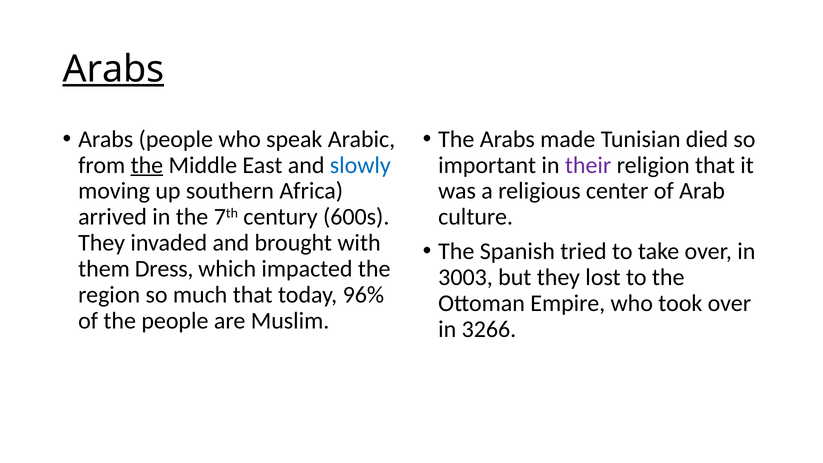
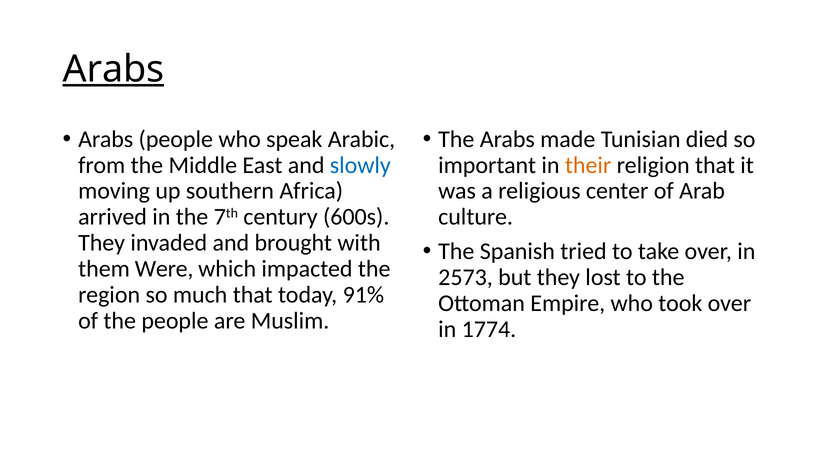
the underline: present -> none (147, 165)
their colour: purple -> orange (588, 165)
Dress: Dress -> Were (164, 269)
3003: 3003 -> 2573 (466, 277)
96%: 96% -> 91% (363, 295)
3266: 3266 -> 1774 (489, 329)
